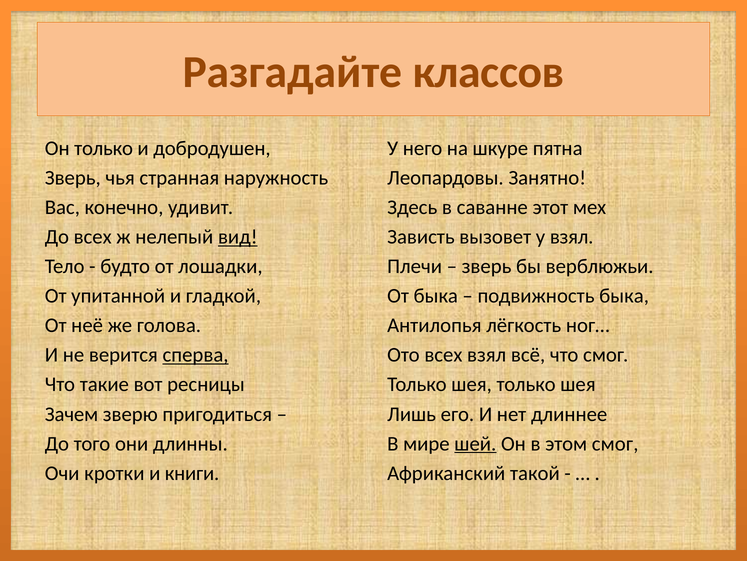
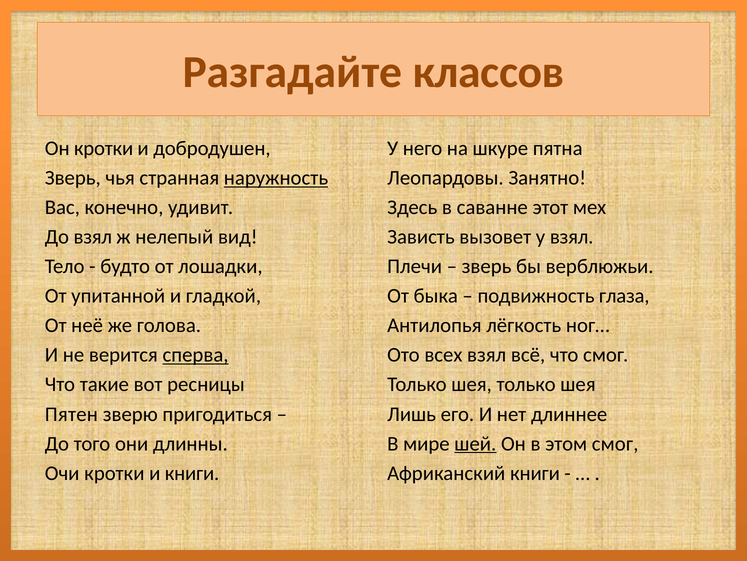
Он только: только -> кротки (104, 148)
наружность underline: none -> present (276, 178)
До всех: всех -> взял (93, 237)
вид underline: present -> none (238, 237)
подвижность быка: быка -> глаза (624, 296)
Зачем: Зачем -> Пятен (71, 414)
Африканский такой: такой -> книги (535, 473)
